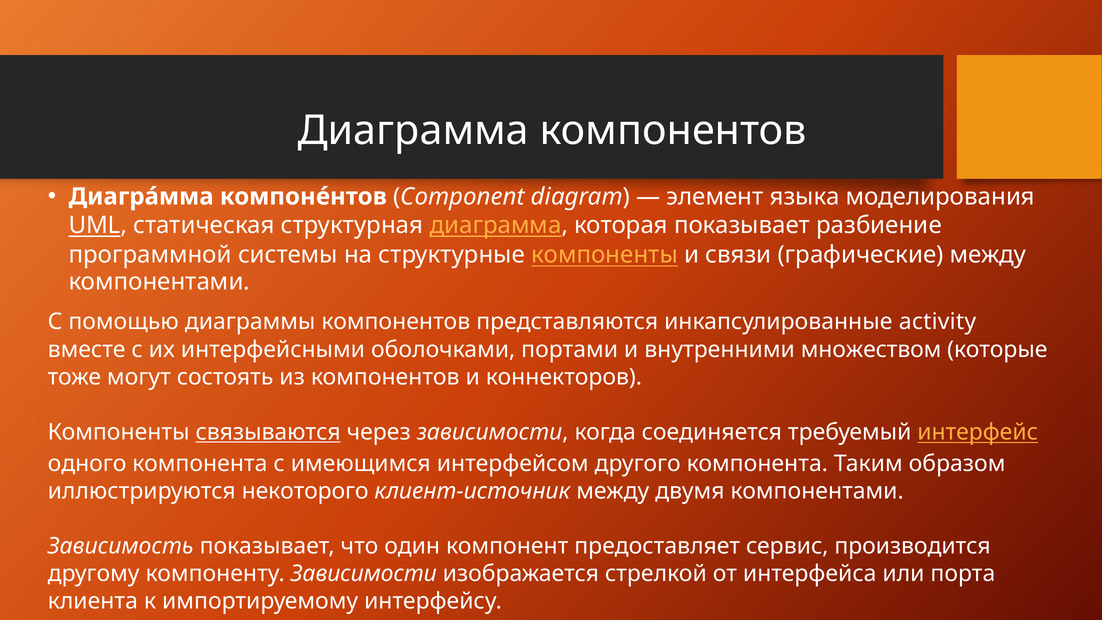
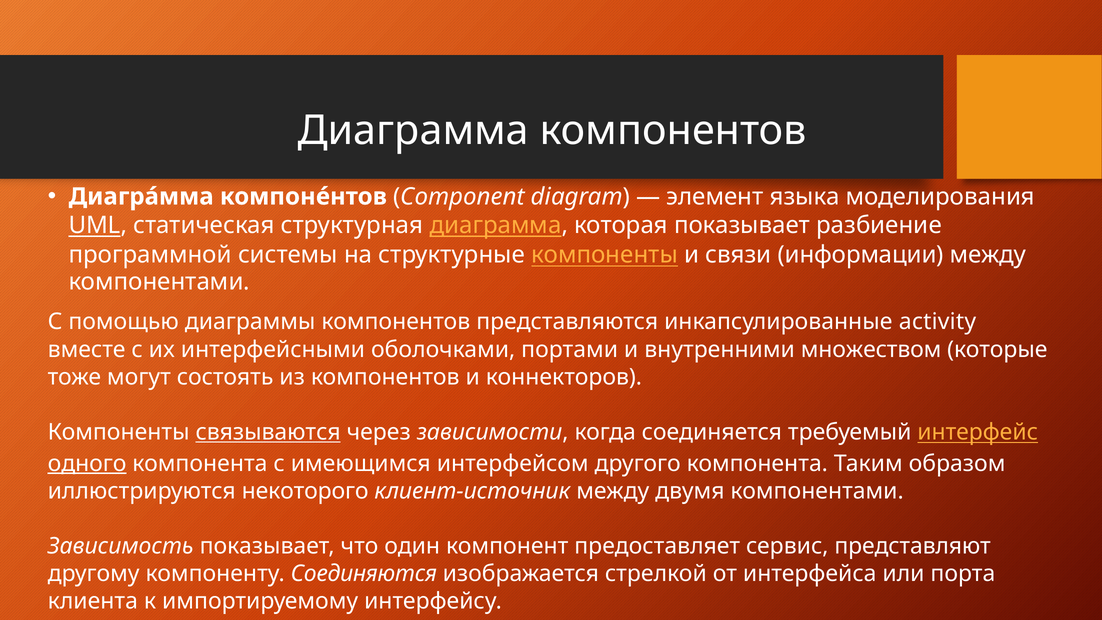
графические: графические -> информации (861, 255)
одного underline: none -> present (87, 463)
производится: производится -> представляют (913, 546)
компоненту Зависимости: Зависимости -> Соединяются (364, 574)
